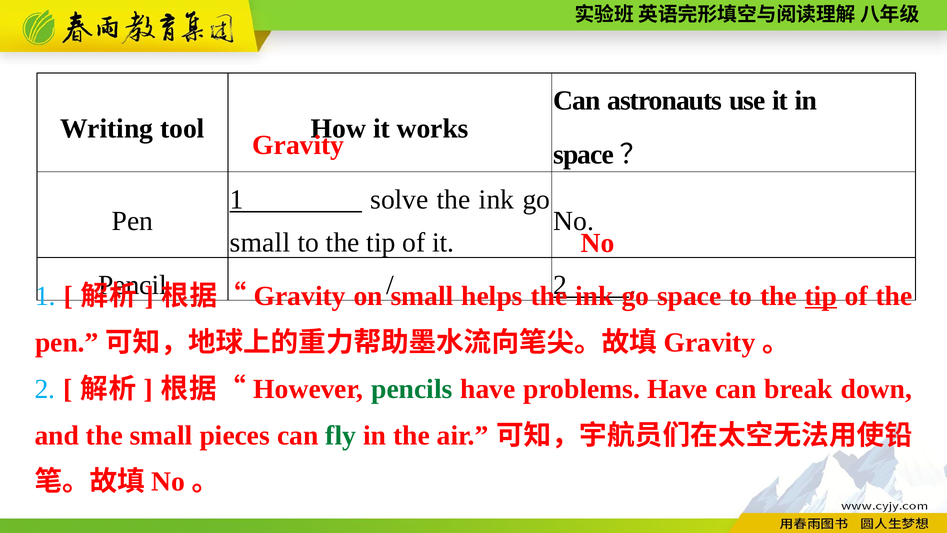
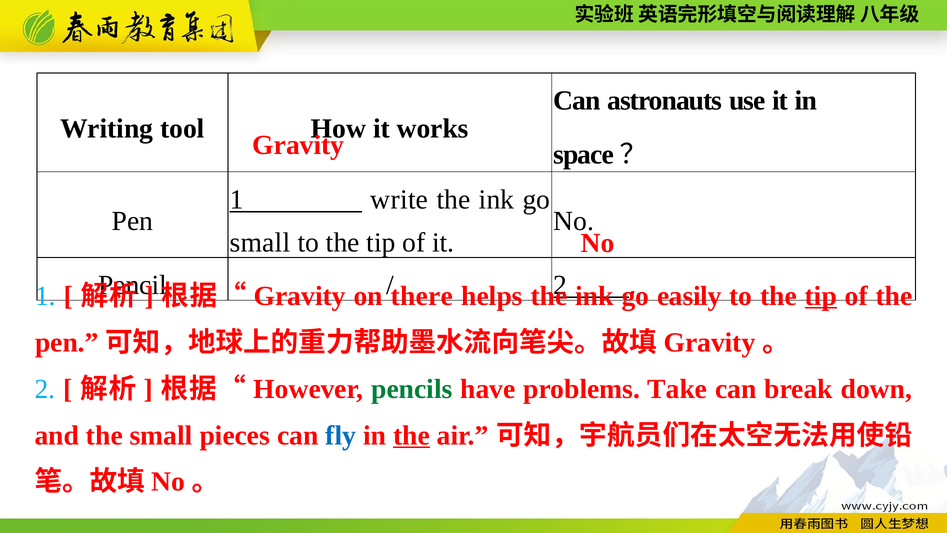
solve: solve -> write (399, 199)
on small: small -> there (422, 296)
space: space -> easily (689, 296)
problems Have: Have -> Take (677, 389)
fly colour: green -> blue (341, 435)
the underline: none -> present (411, 435)
